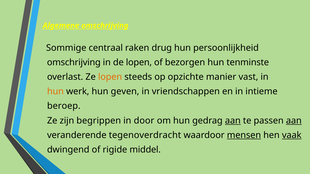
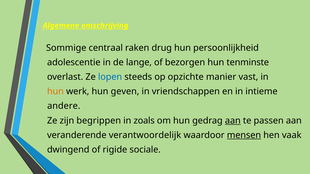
omschrijving: omschrijving -> adolescentie (74, 62)
de lopen: lopen -> lange (139, 62)
lopen colour: orange -> blue (110, 77)
beroep: beroep -> andere (64, 106)
door: door -> zoals (144, 121)
aan underline: present -> none (294, 121)
tegenoverdracht: tegenoverdracht -> verantwoordelijk (145, 135)
vaak underline: present -> none (292, 135)
middel: middel -> sociale (145, 150)
